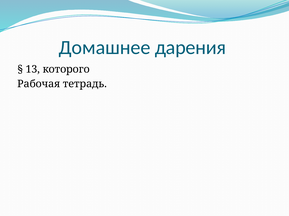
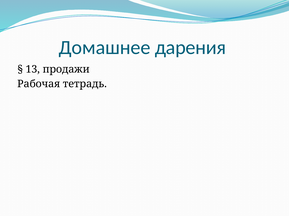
которого: которого -> продажи (66, 70)
